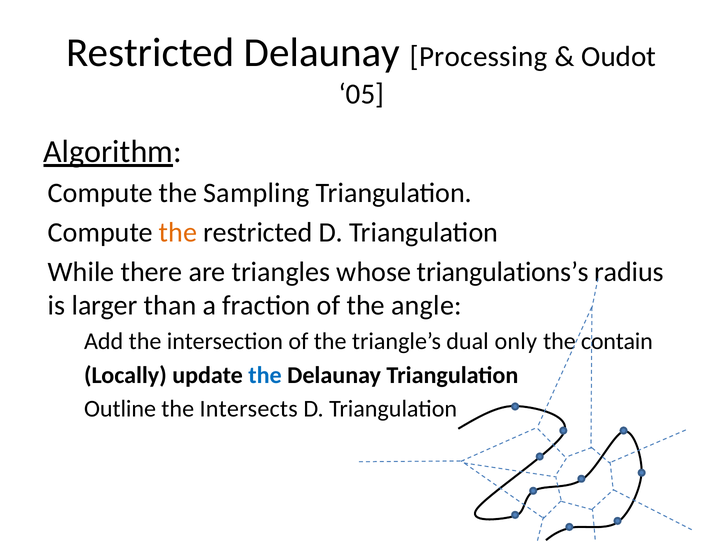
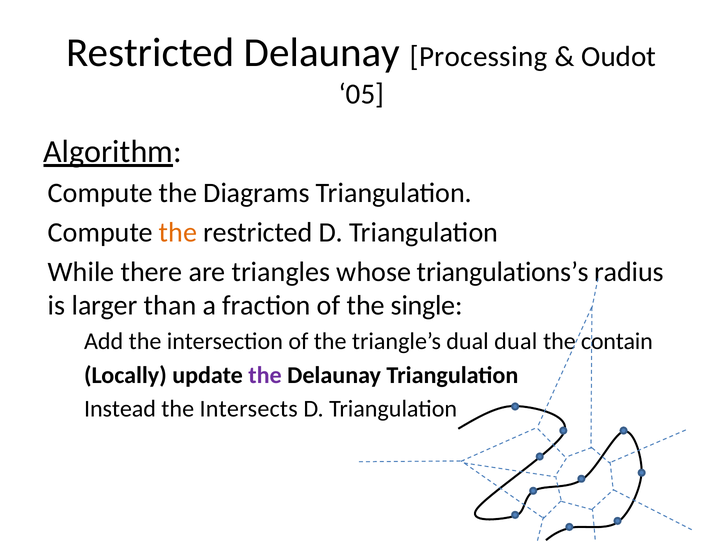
Sampling: Sampling -> Diagrams (257, 193)
angle: angle -> single (427, 306)
dual only: only -> dual (516, 342)
the colour: blue -> purple (265, 375)
Outline: Outline -> Instead (120, 409)
